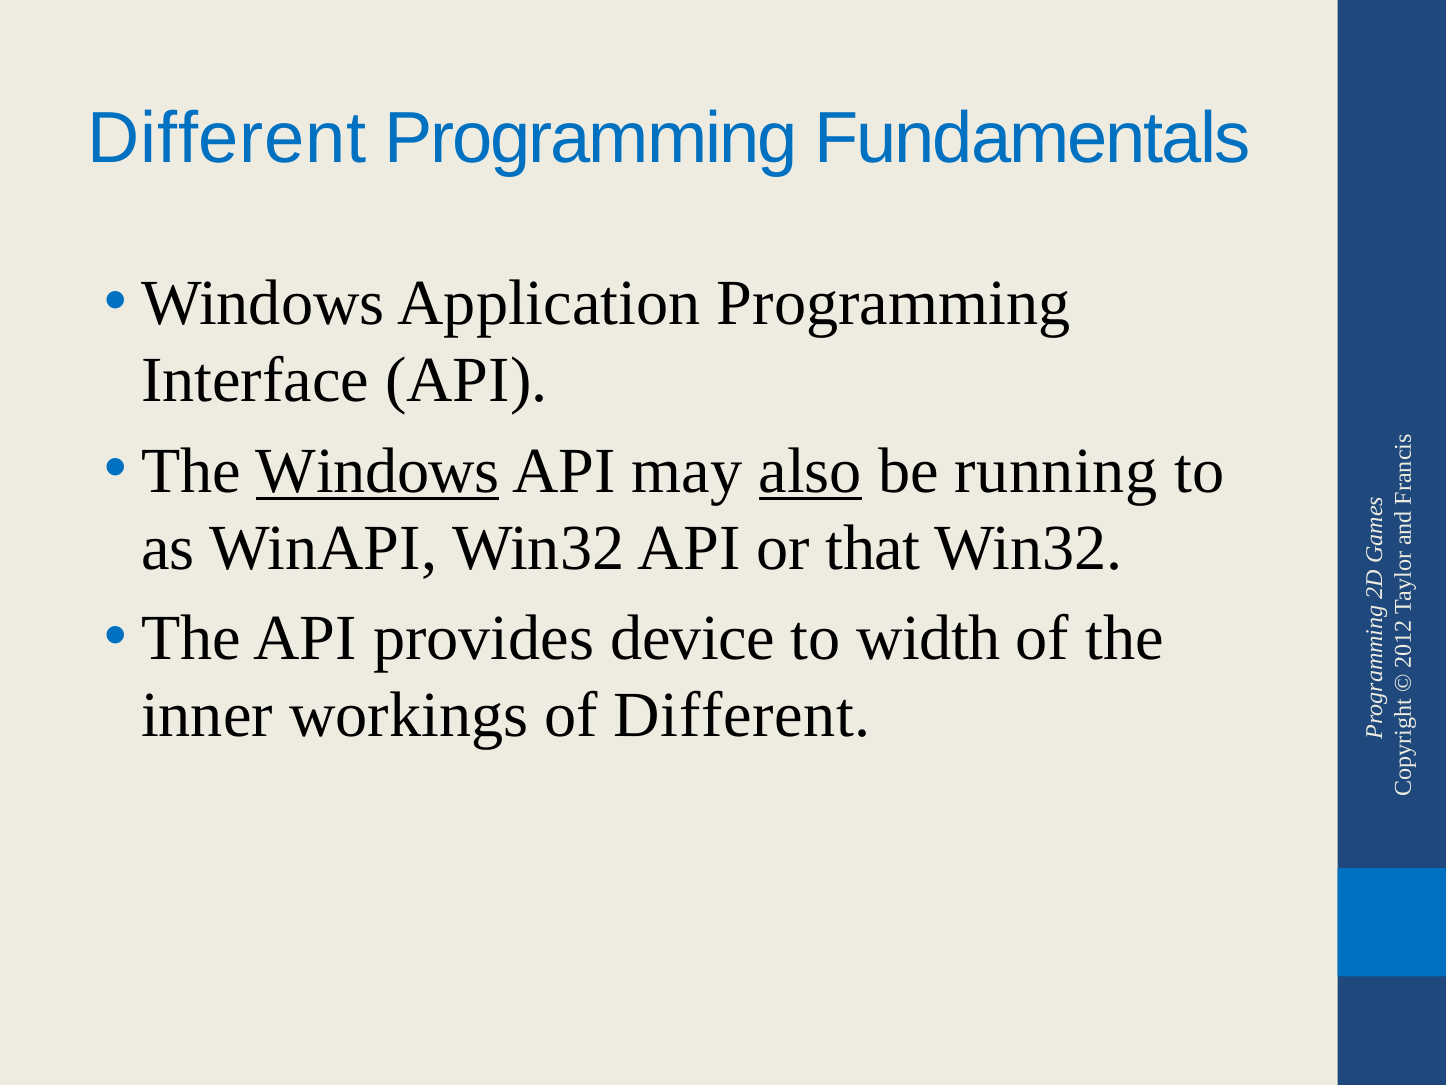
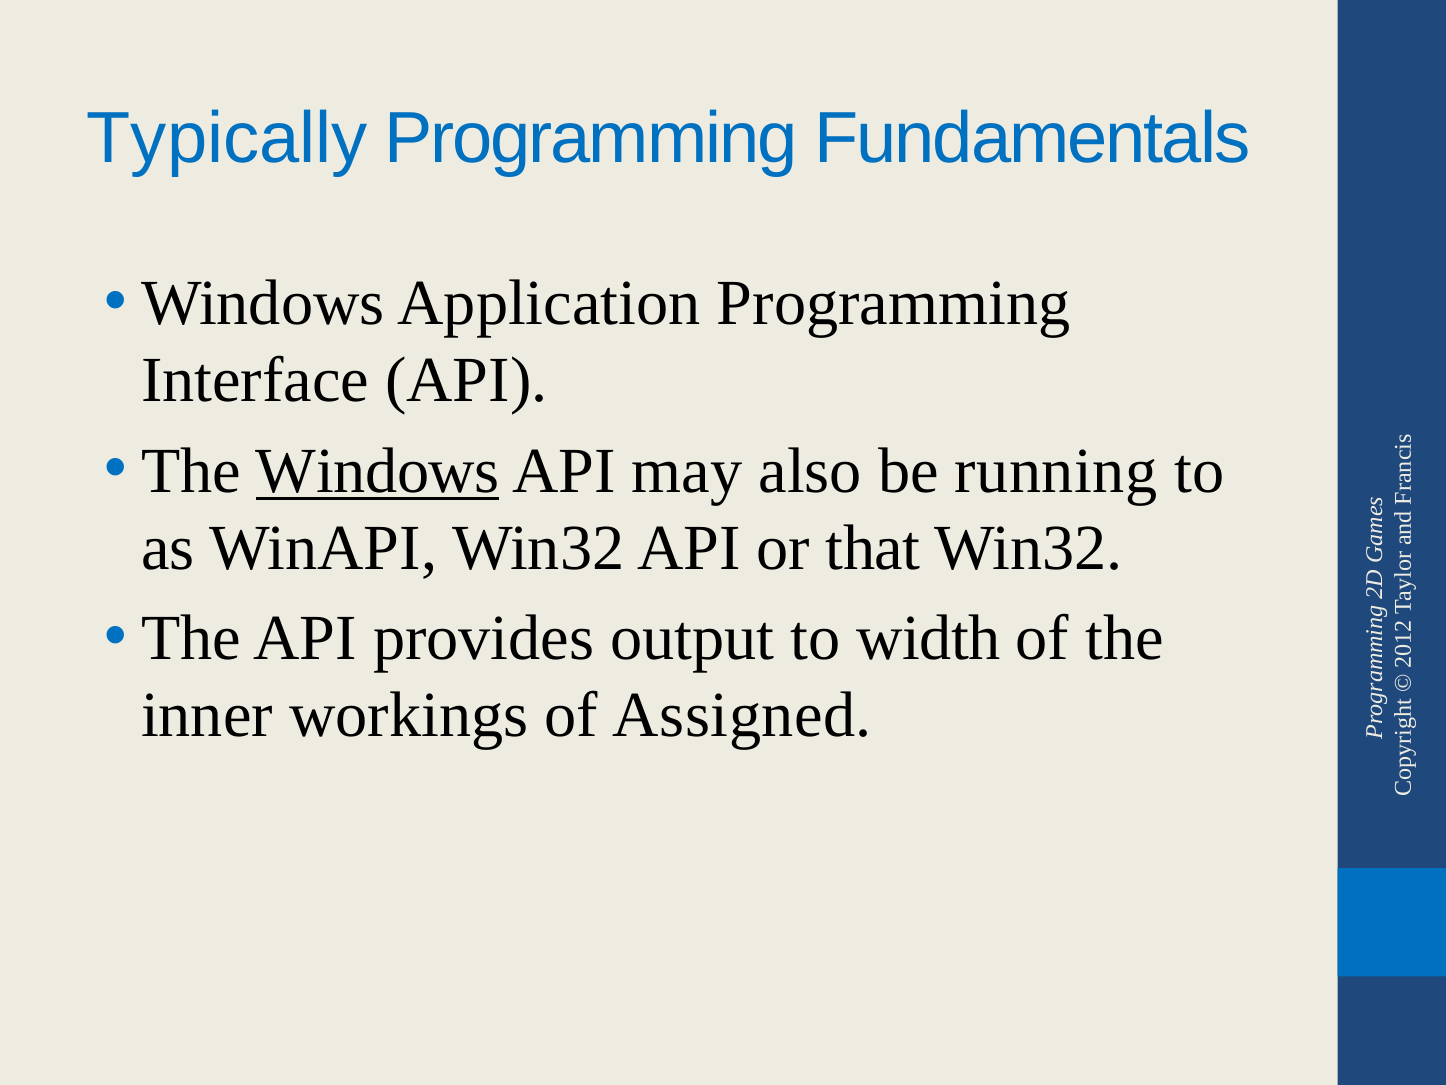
Different: Different -> Typically (227, 139)
also underline: present -> none (810, 471)
device: device -> output (693, 638)
of Different: Different -> Assigned (742, 715)
